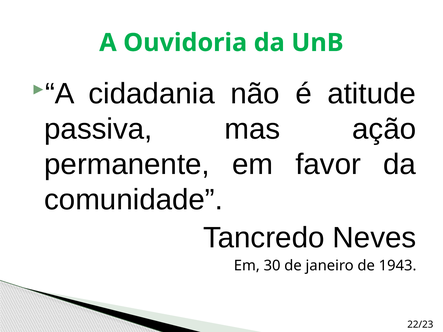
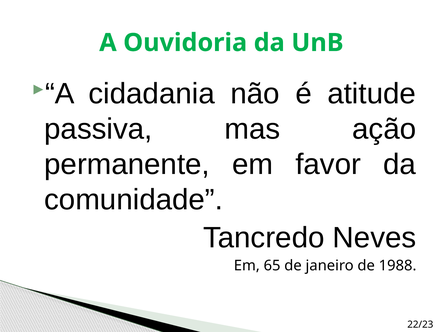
30: 30 -> 65 (272, 266)
1943: 1943 -> 1988 (398, 266)
